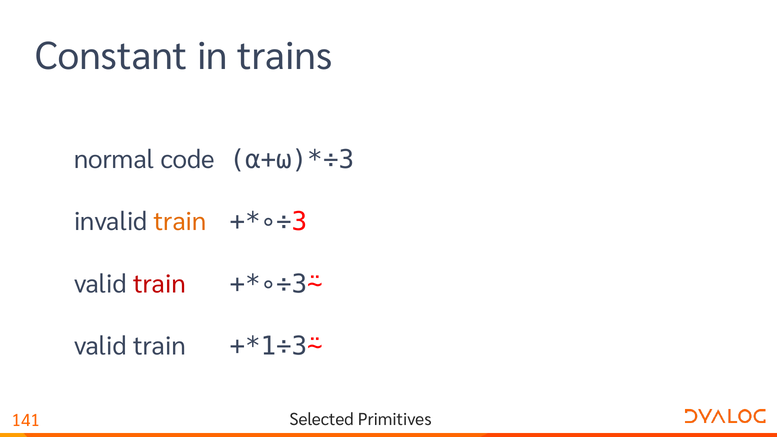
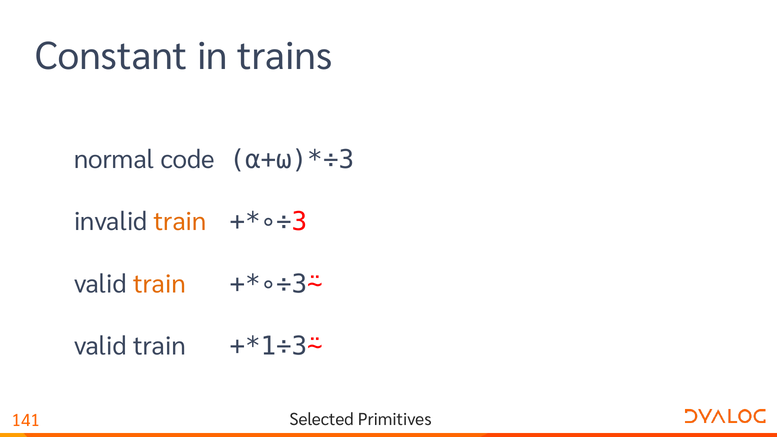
train colour: red -> orange (159, 284)
